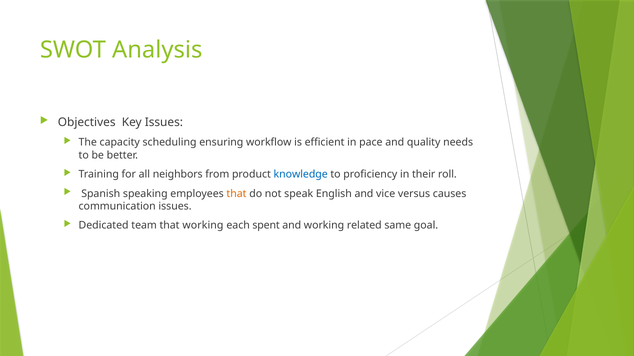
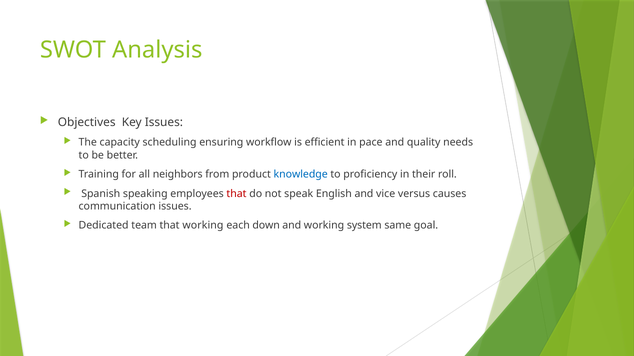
that colour: orange -> red (236, 194)
spent: spent -> down (266, 226)
related: related -> system (364, 226)
